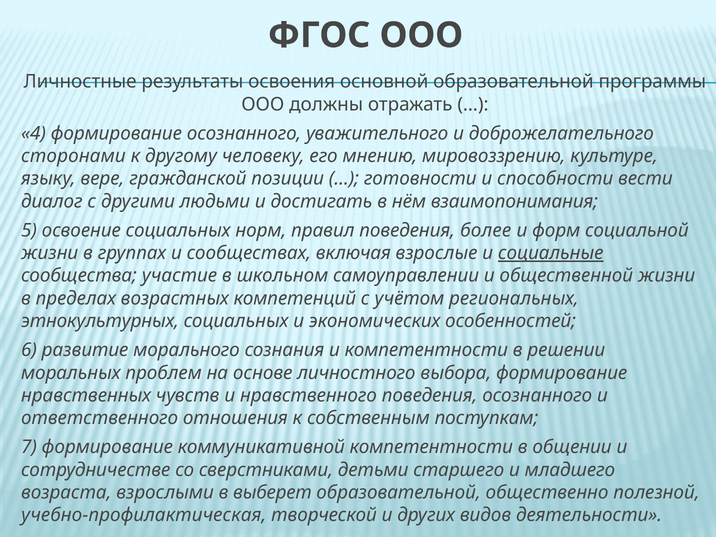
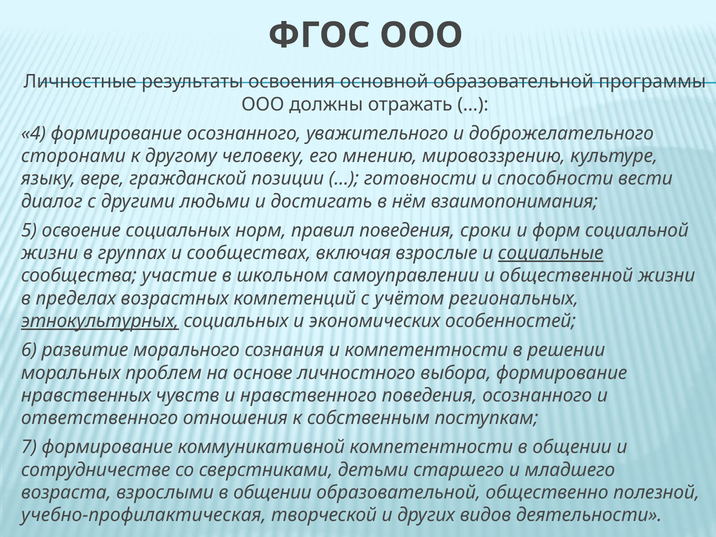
более: более -> сроки (486, 230)
этнокультурных underline: none -> present (100, 321)
взрослыми в выберет: выберет -> общении (272, 492)
